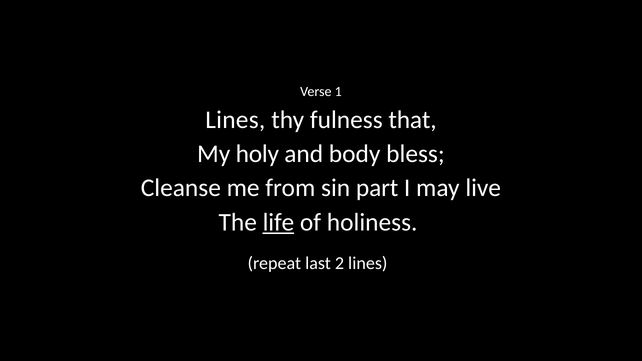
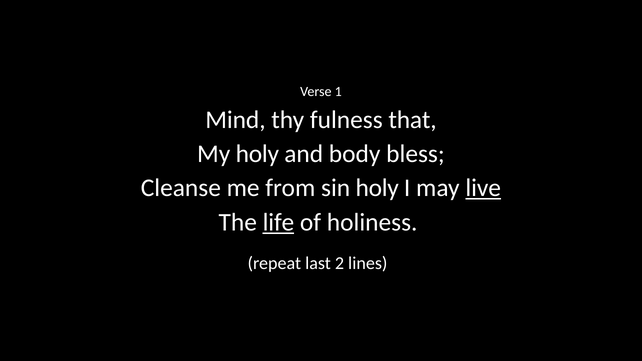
Lines: Lines -> Mind (235, 120)
sin part: part -> holy (377, 188)
live underline: none -> present (483, 188)
